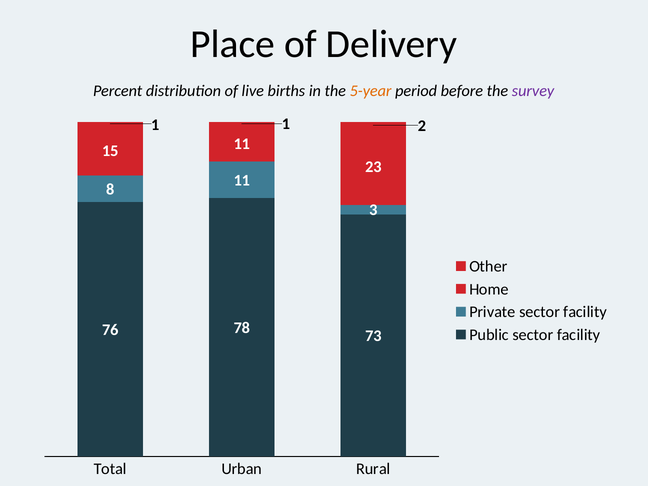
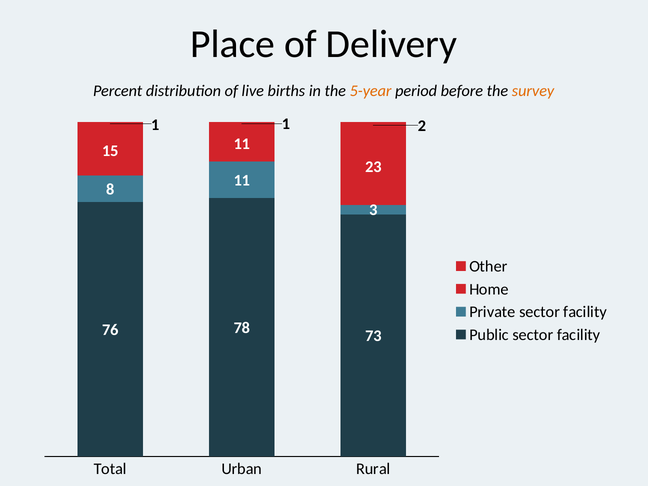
survey colour: purple -> orange (533, 91)
